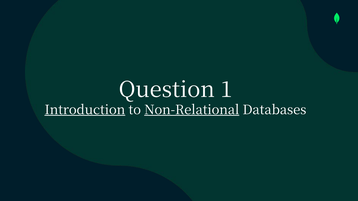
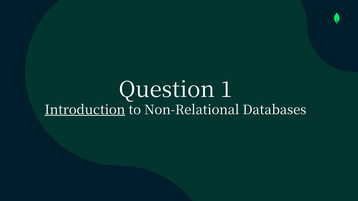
Non-Relational underline: present -> none (192, 110)
